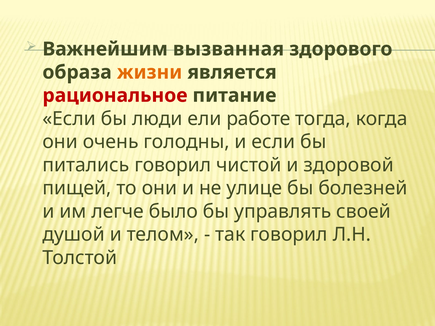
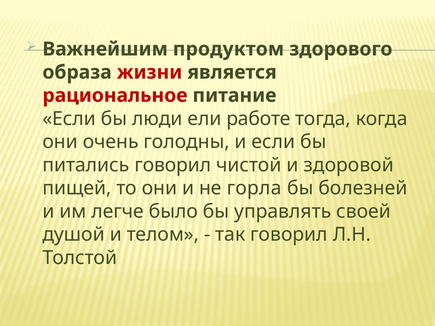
вызванная: вызванная -> продуктом (228, 49)
жизни colour: orange -> red (150, 72)
улице: улице -> горла (254, 188)
